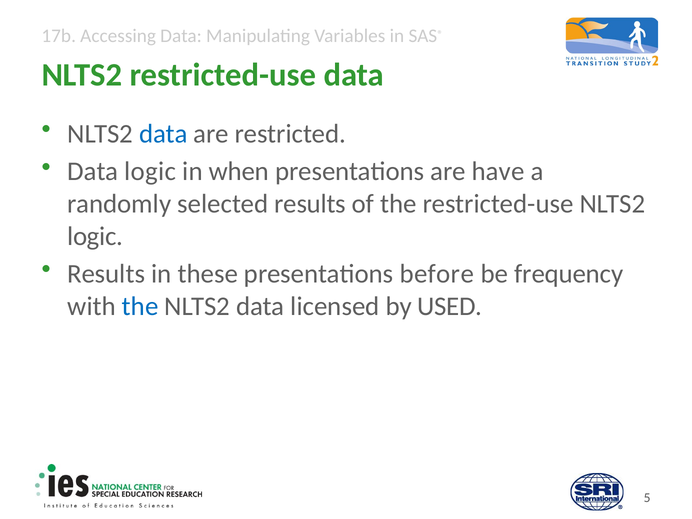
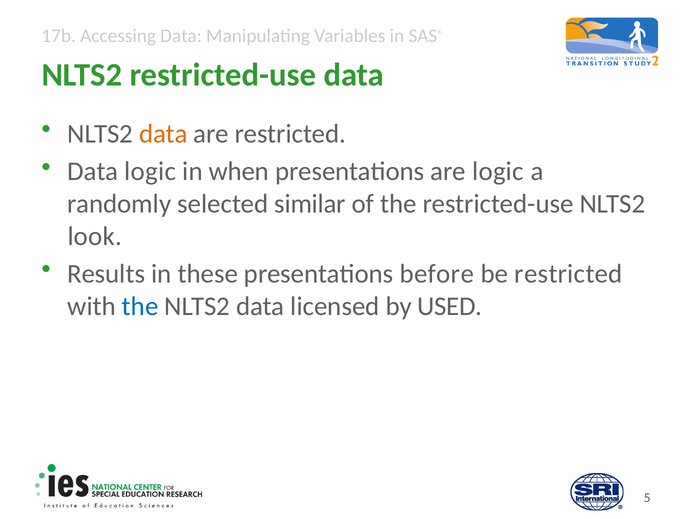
data colour: blue -> orange (163, 134)
are have: have -> logic (498, 172)
selected results: results -> similar (310, 204)
logic: logic -> look (95, 236)
be frequency: frequency -> restricted (569, 274)
